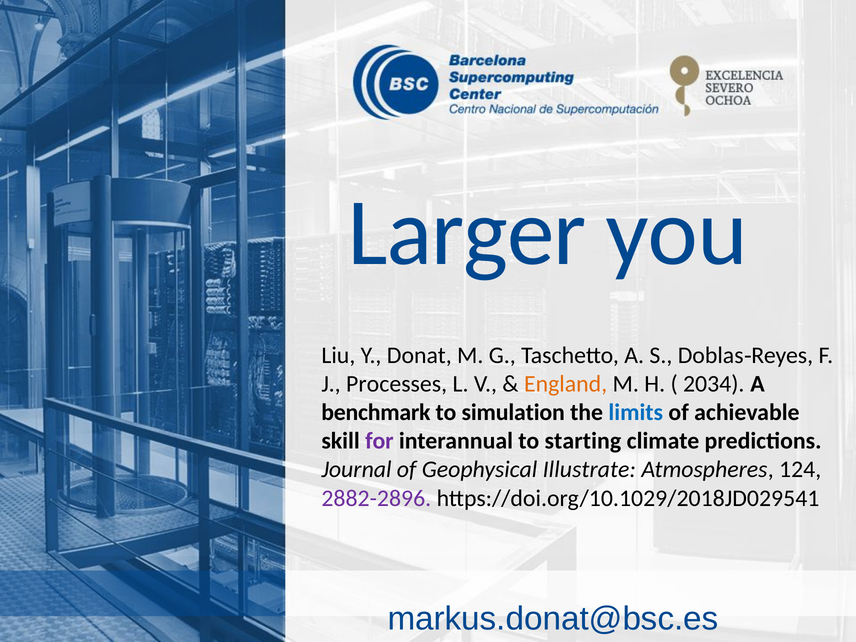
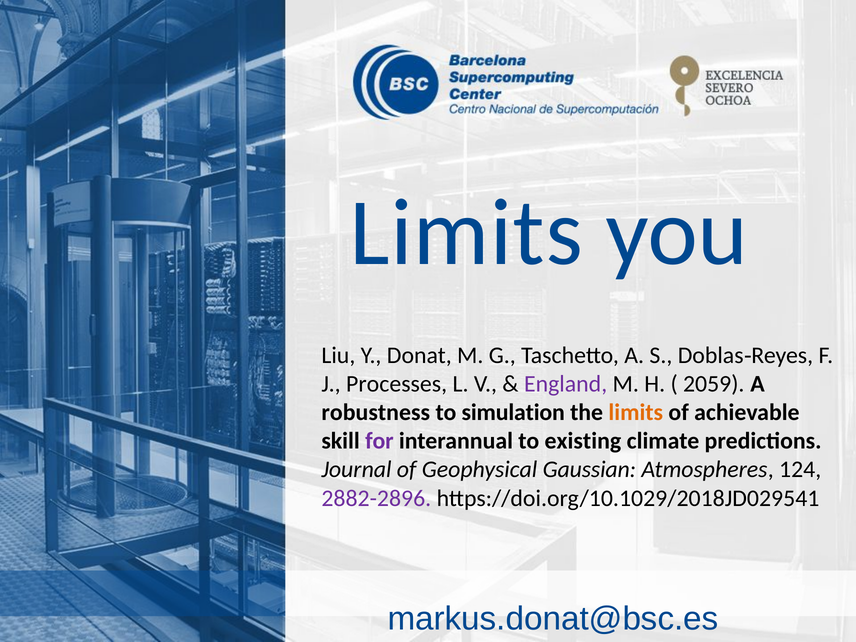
Larger: Larger -> Limits (466, 233)
England colour: orange -> purple (566, 384)
2034: 2034 -> 2059 (714, 384)
benchmark: benchmark -> robustness (376, 413)
limits colour: blue -> orange (636, 413)
starting: starting -> existing (583, 441)
Illustrate: Illustrate -> Gaussian (589, 470)
